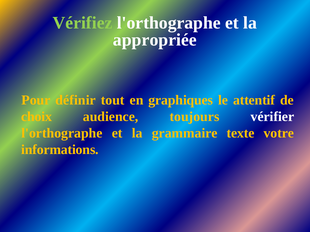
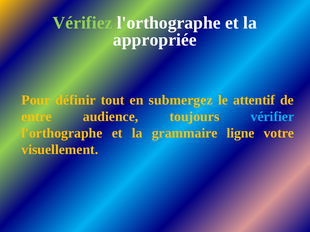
graphiques: graphiques -> submergez (181, 100)
choix: choix -> entre (37, 117)
vérifier colour: white -> light blue (272, 117)
texte: texte -> ligne (241, 133)
informations: informations -> visuellement (60, 150)
